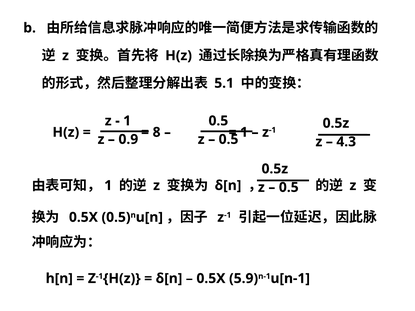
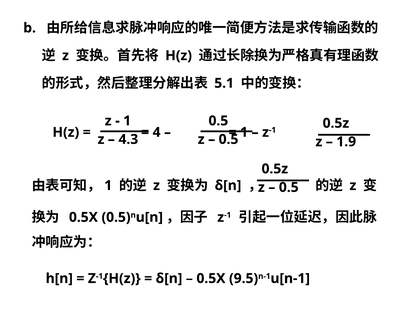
8: 8 -> 4 (157, 132)
0.9: 0.9 -> 4.3 (128, 139)
4.3: 4.3 -> 1.9 (346, 142)
5.9: 5.9 -> 9.5 (244, 279)
